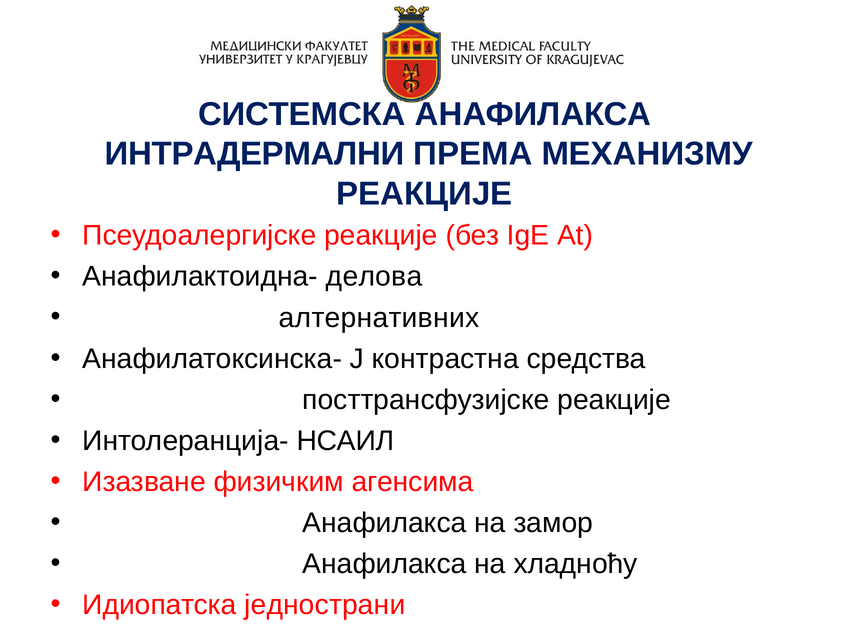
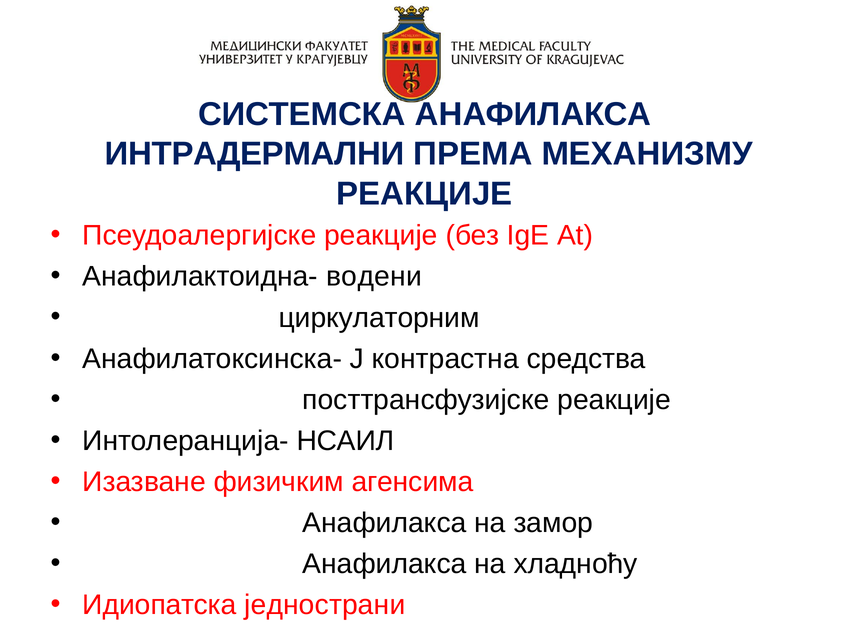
делова: делова -> водени (374, 277)
алтернативних: алтернативних -> циркулаторним (379, 318)
